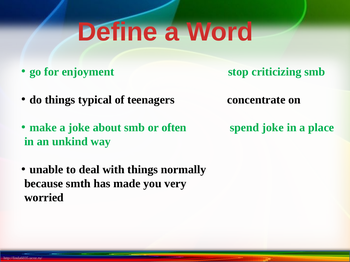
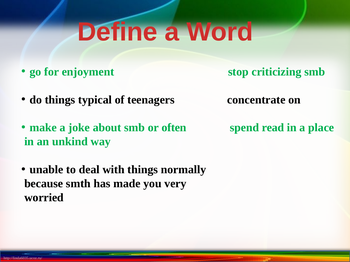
spend joke: joke -> read (273, 128)
